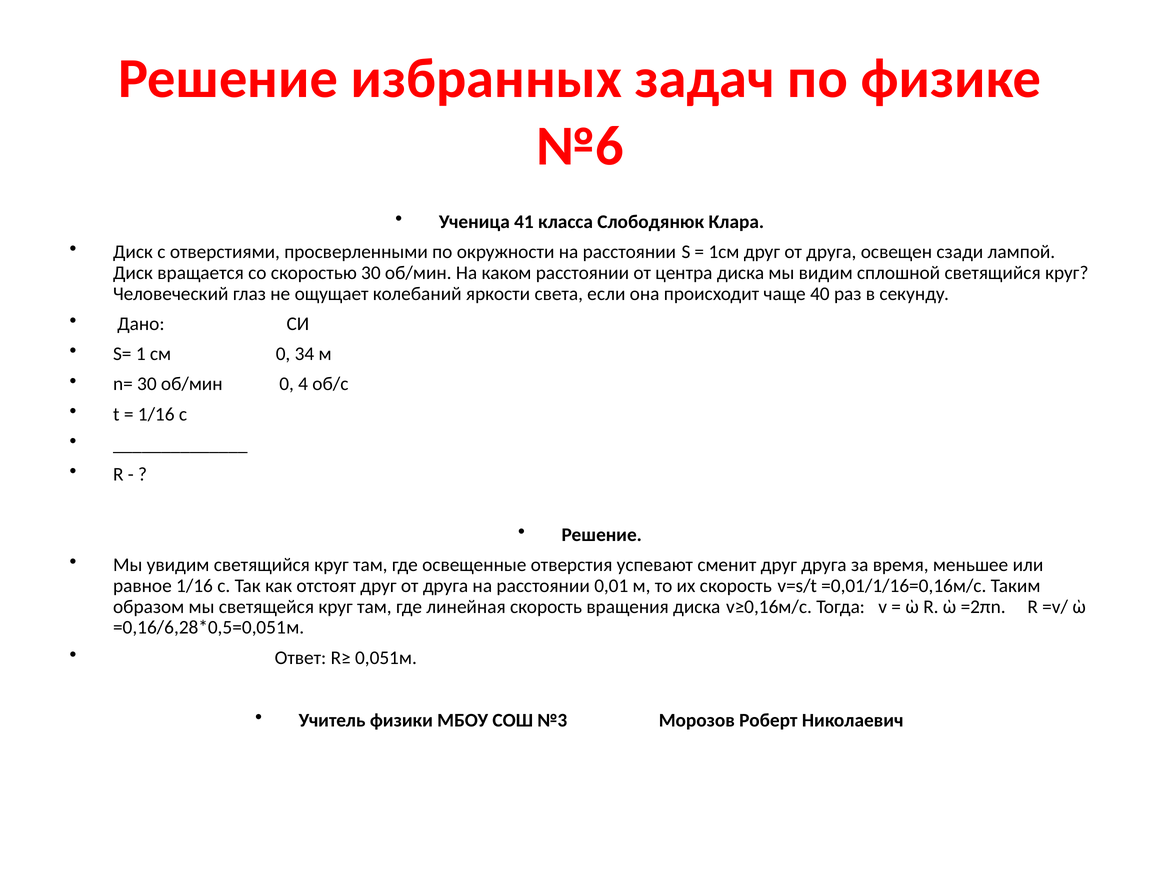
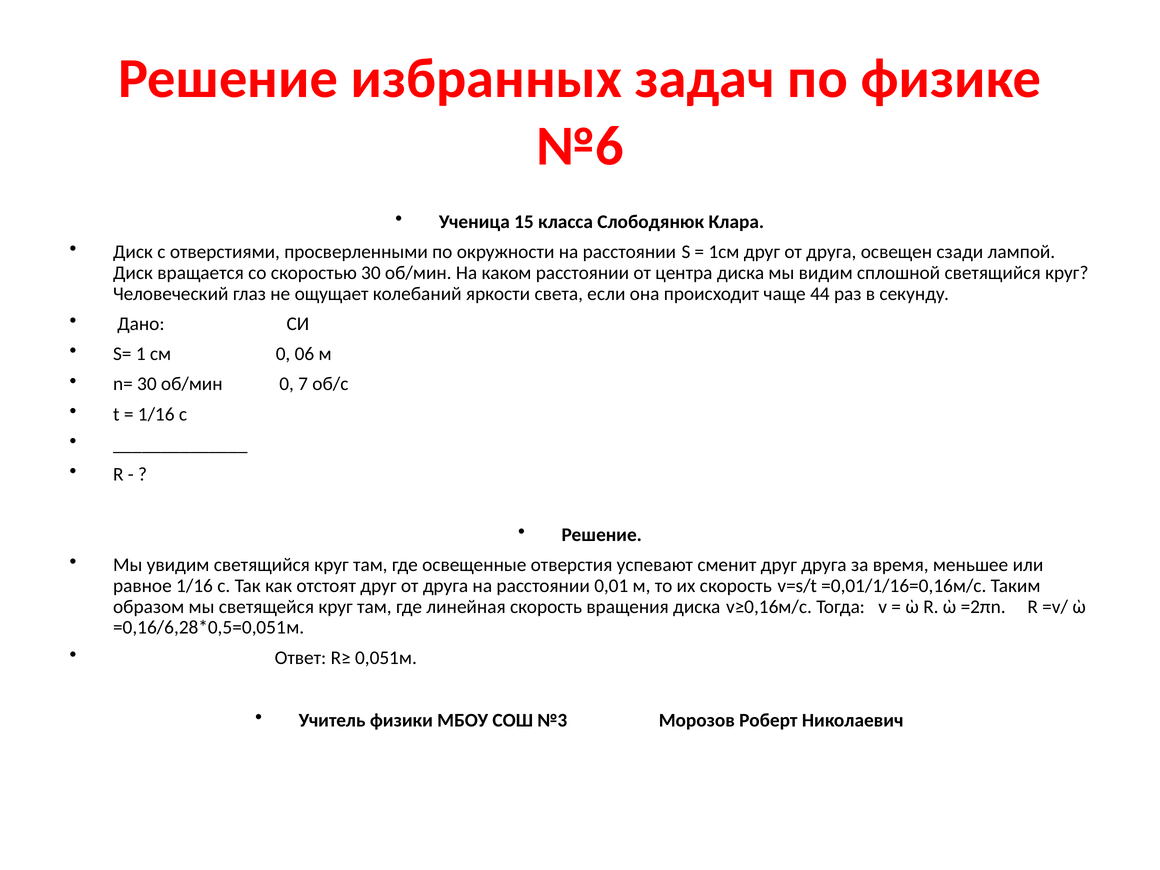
41: 41 -> 15 (524, 222)
40: 40 -> 44 (820, 294)
34: 34 -> 06 (304, 354)
4: 4 -> 7 (303, 384)
